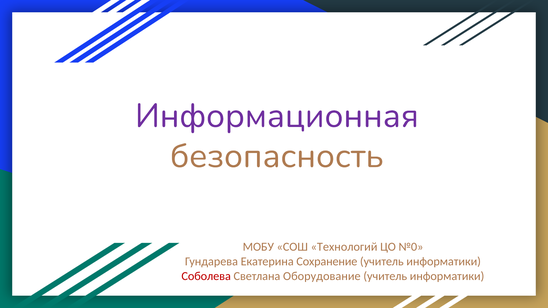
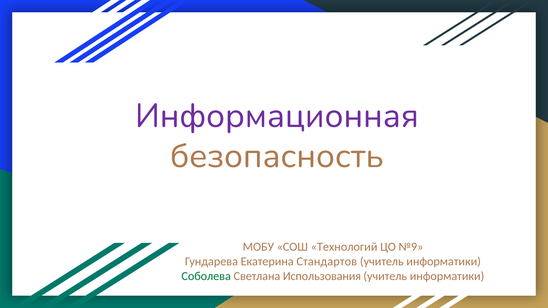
№0: №0 -> №9 (411, 247)
Сохранение: Сохранение -> Стандартов (327, 262)
Соболева colour: red -> green (206, 276)
Оборудование: Оборудование -> Использования (322, 276)
